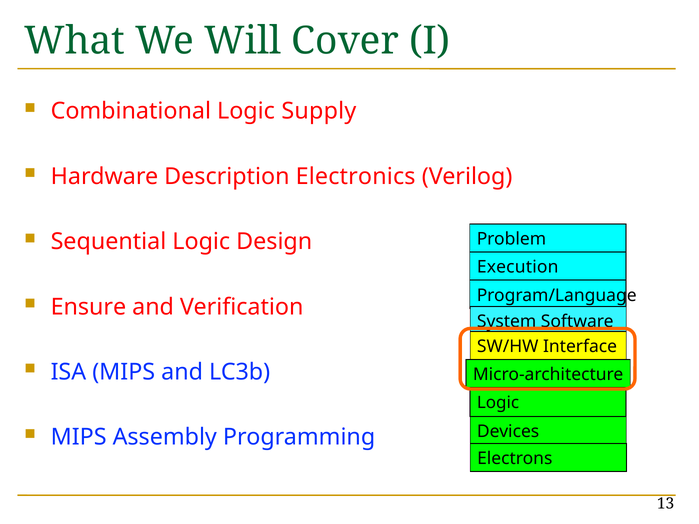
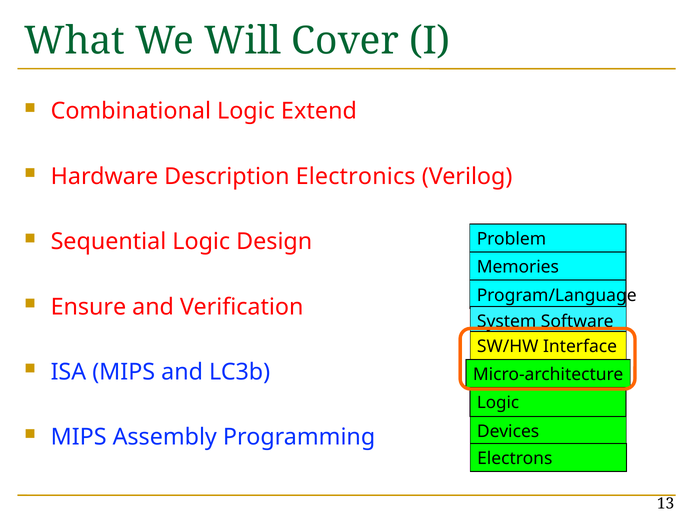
Supply: Supply -> Extend (319, 111)
Execution: Execution -> Memories (518, 267)
